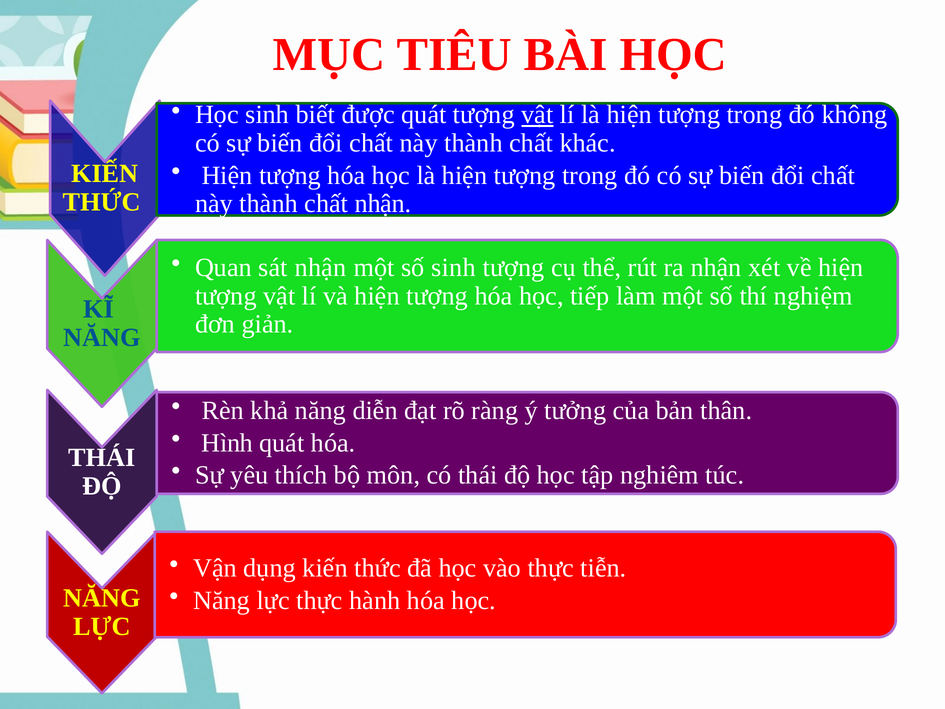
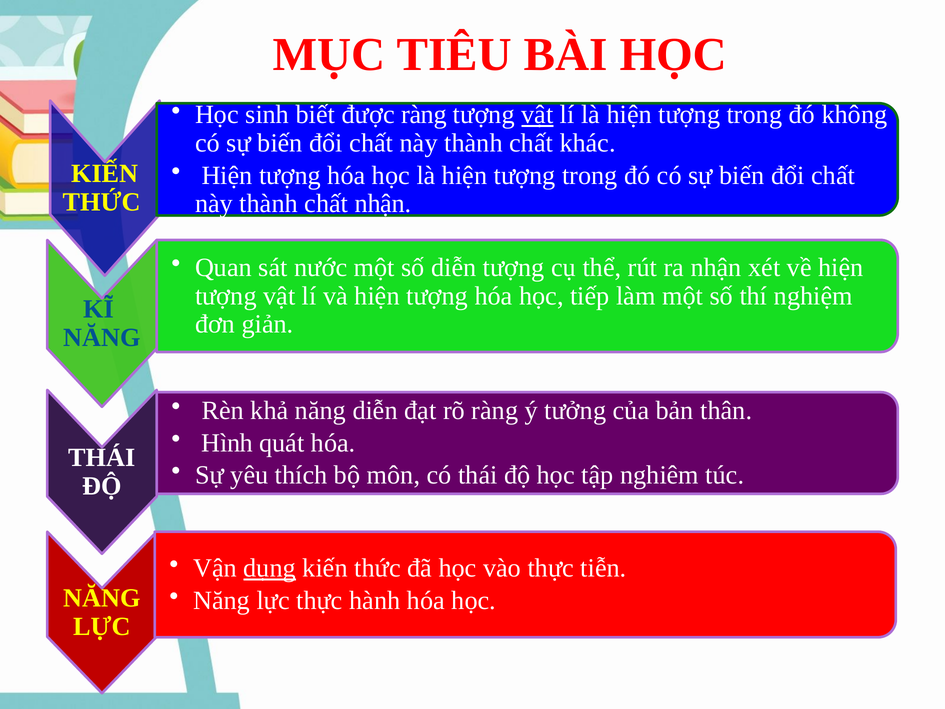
được quát: quát -> ràng (424, 115)
sát nhận: nhận -> nước (321, 267)
số sinh: sinh -> diễn (454, 267)
dụng underline: none -> present (270, 568)
